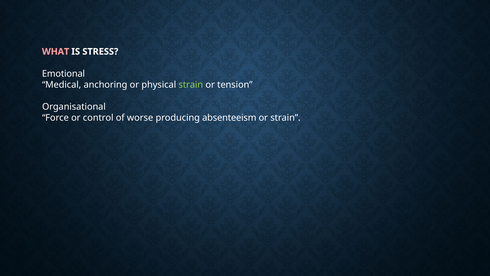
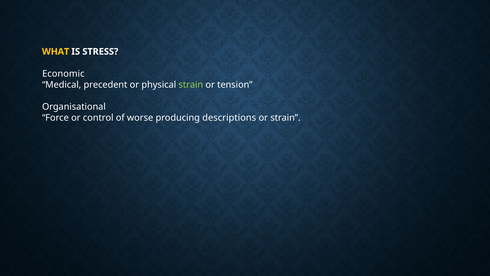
WHAT colour: pink -> yellow (56, 52)
Emotional: Emotional -> Economic (63, 74)
anchoring: anchoring -> precedent (105, 85)
absenteeism: absenteeism -> descriptions (229, 118)
